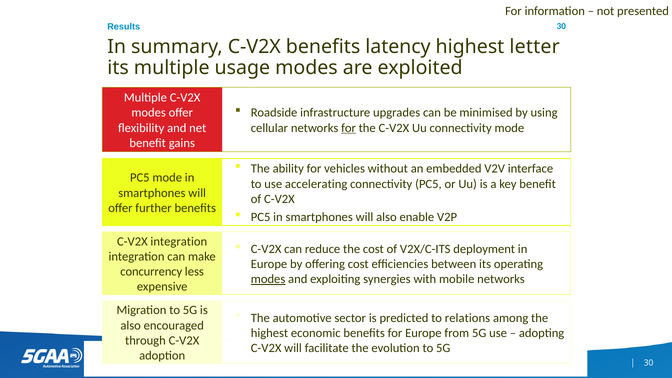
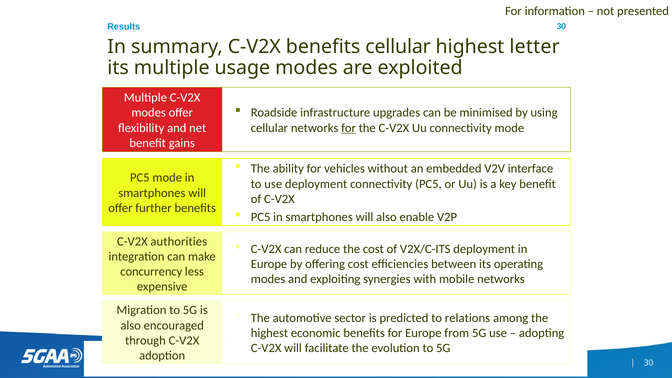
benefits latency: latency -> cellular (398, 47)
use accelerating: accelerating -> deployment (316, 184)
C-V2X integration: integration -> authorities (179, 241)
modes underline: present -> none (268, 279)
